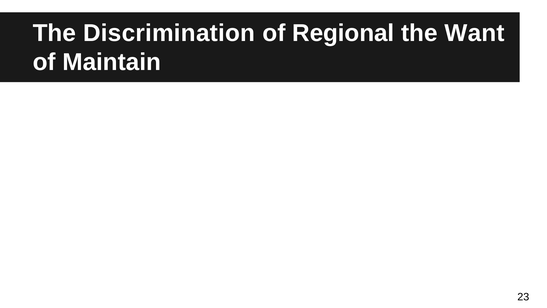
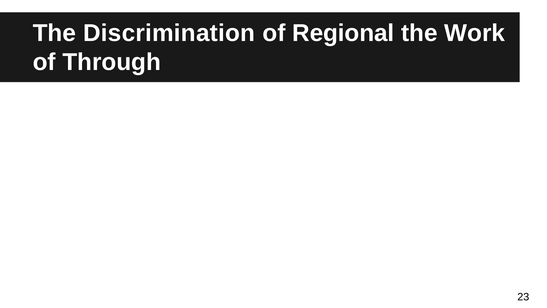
Want: Want -> Work (475, 33)
Maintain: Maintain -> Through (112, 62)
